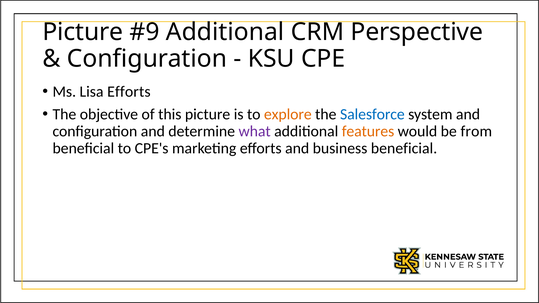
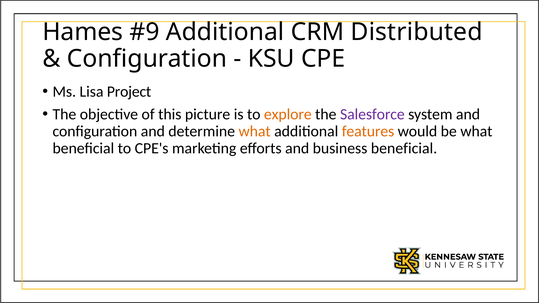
Picture: Picture -> Hames (83, 32)
Perspective: Perspective -> Distributed (417, 32)
Lisa Efforts: Efforts -> Project (129, 92)
Salesforce colour: blue -> purple (372, 114)
what colour: purple -> orange (255, 131)
be from: from -> what (476, 131)
